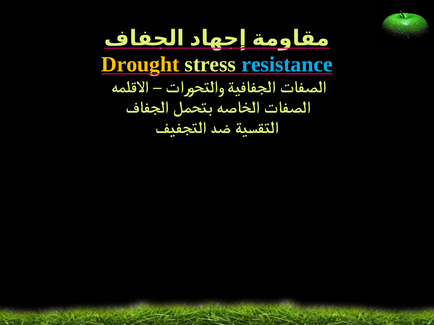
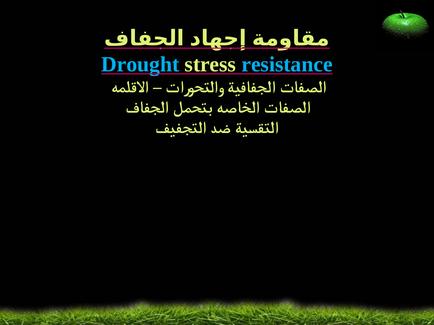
Drought colour: yellow -> light blue (140, 64)
